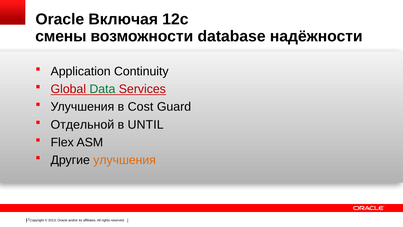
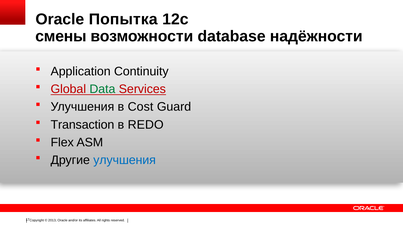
Включая: Включая -> Попытка (123, 19)
Отдельной: Отдельной -> Transaction (82, 124)
UNTIL: UNTIL -> REDO (146, 124)
улучшения colour: orange -> blue (125, 160)
